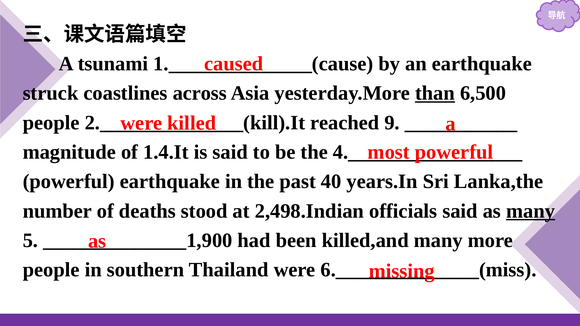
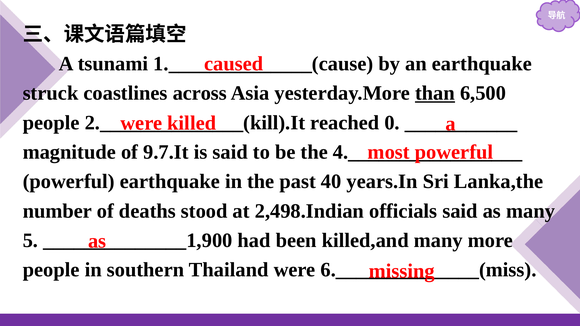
9: 9 -> 0 (392, 123)
1.4.It: 1.4.It -> 9.7.It (166, 152)
many underline: present -> none (531, 211)
